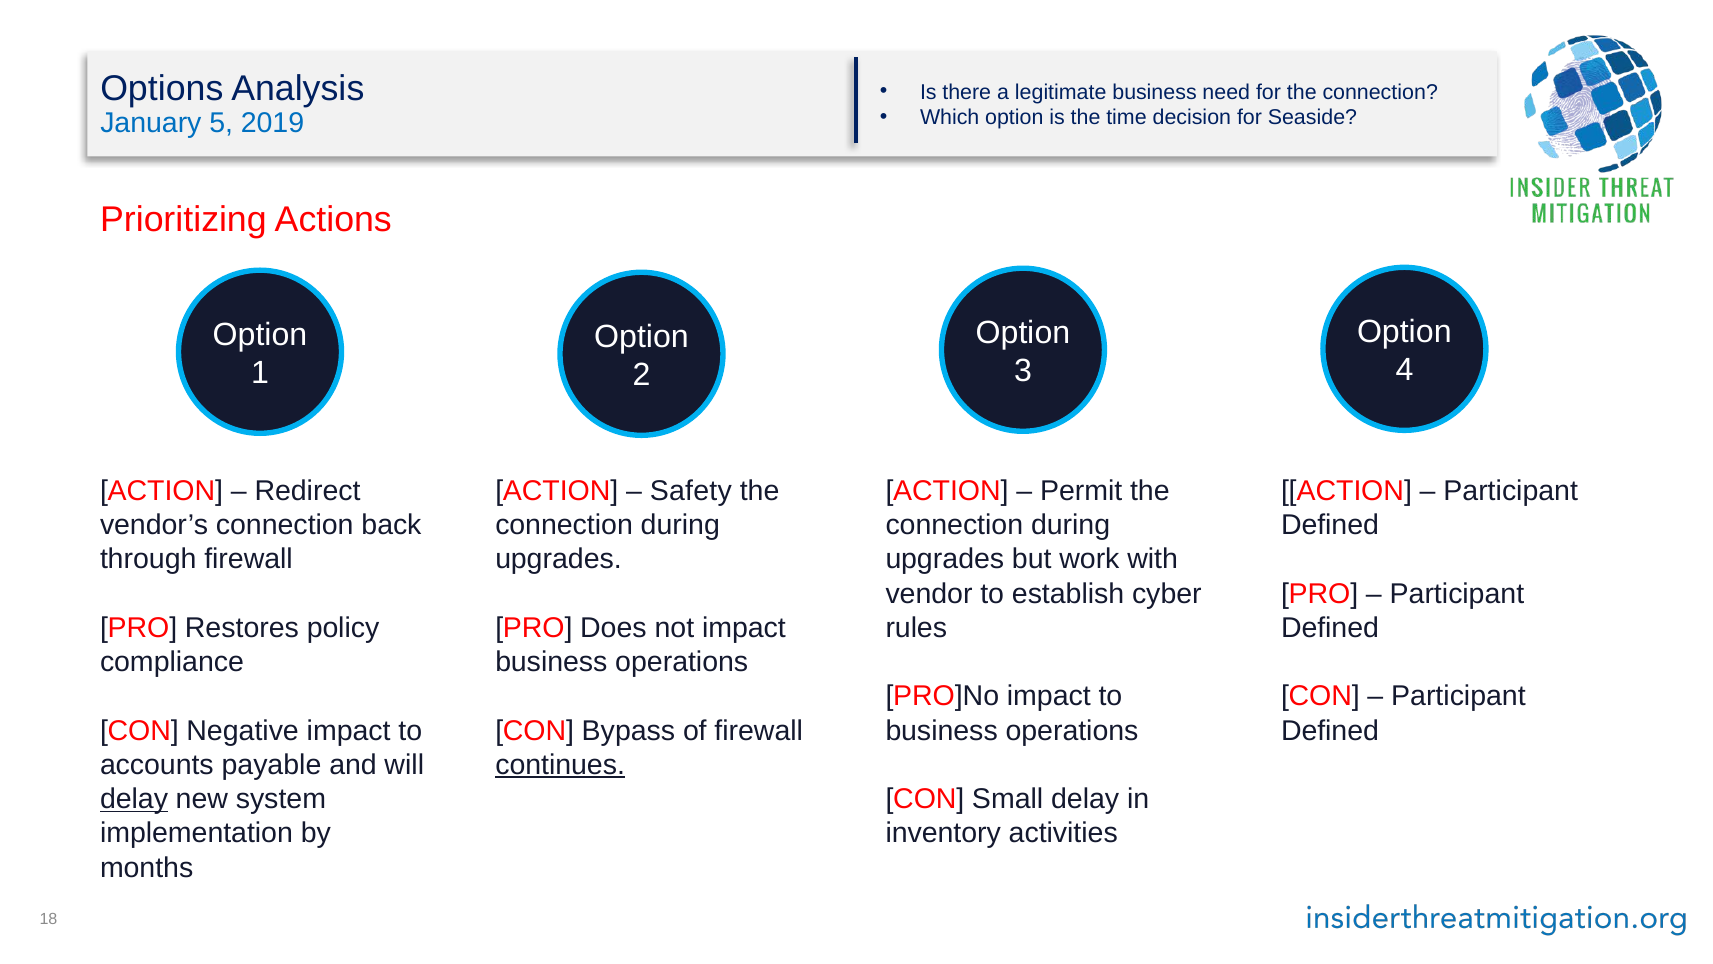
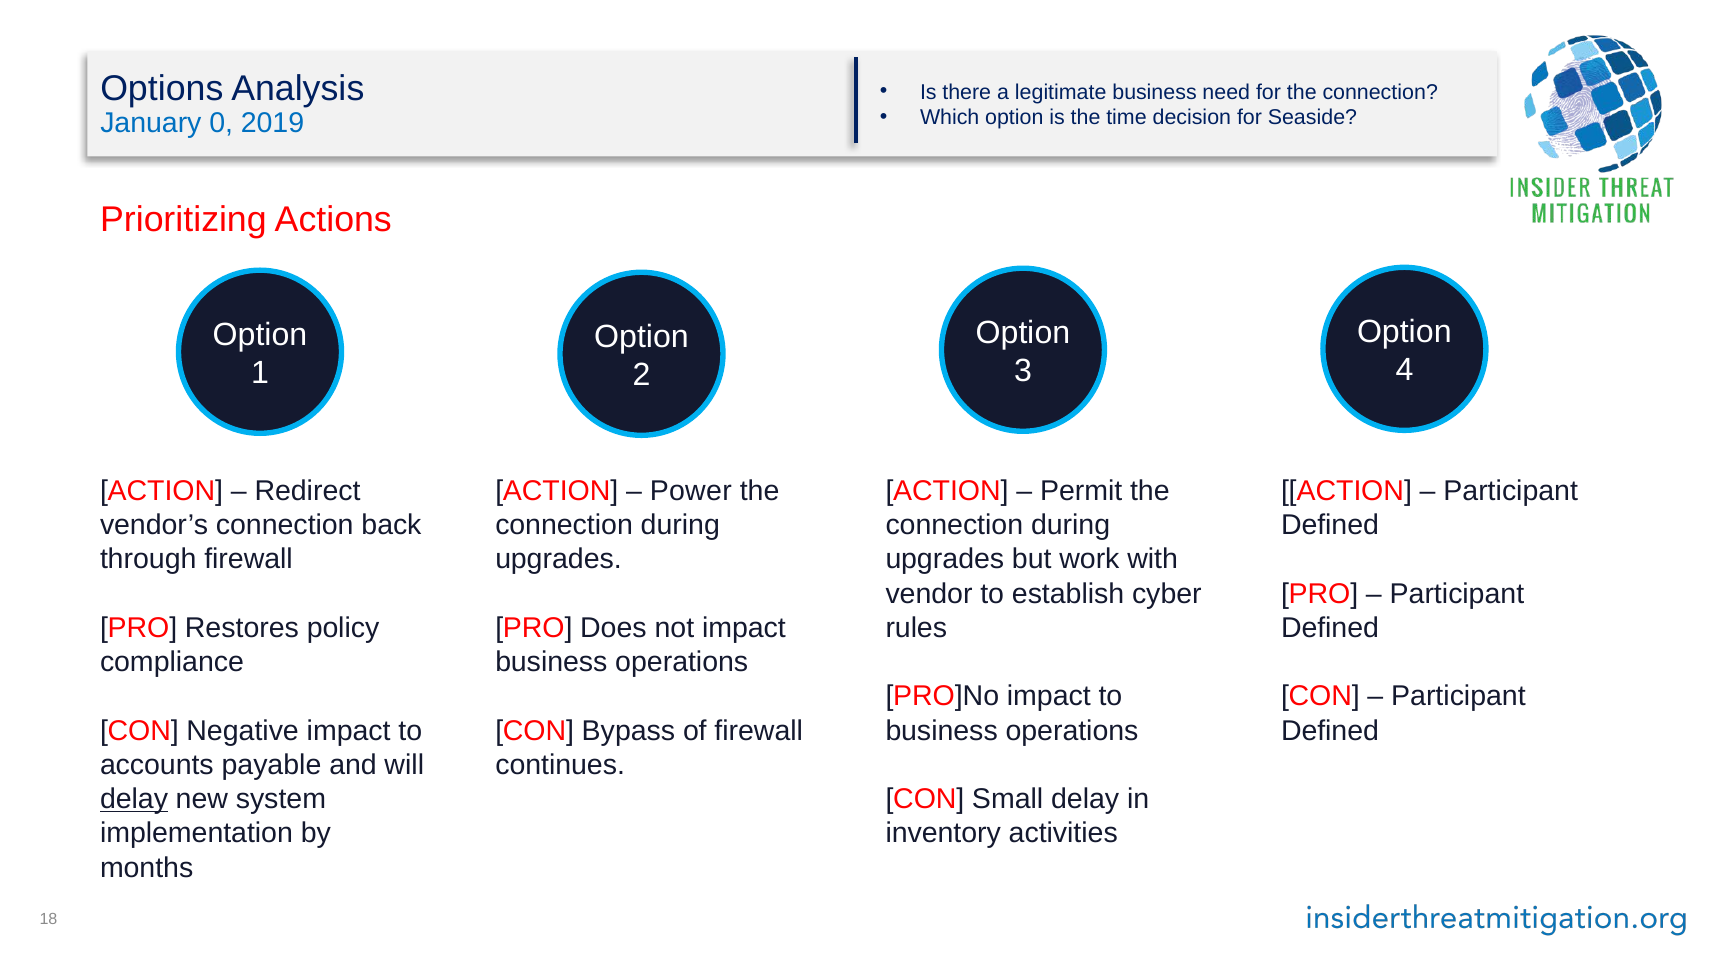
5: 5 -> 0 (221, 123)
Safety: Safety -> Power (691, 491)
continues underline: present -> none (560, 765)
